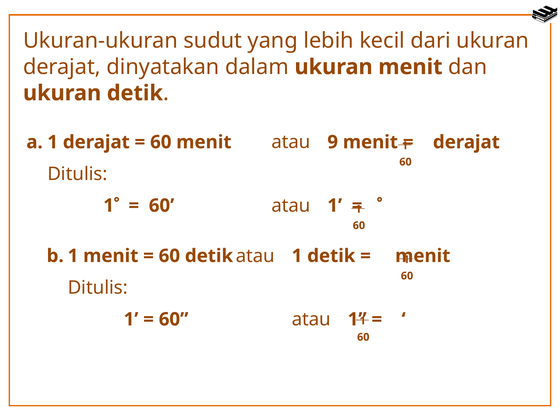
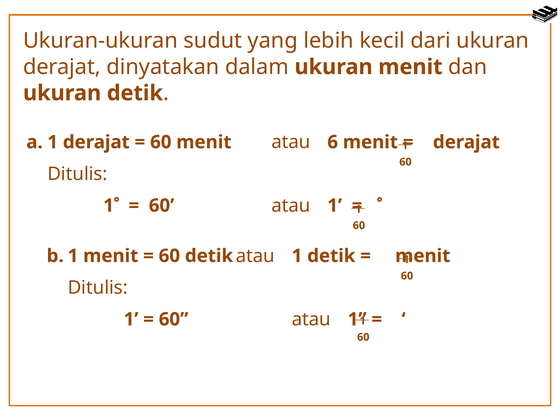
9: 9 -> 6 (333, 142)
